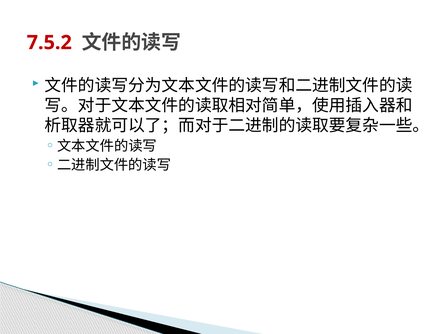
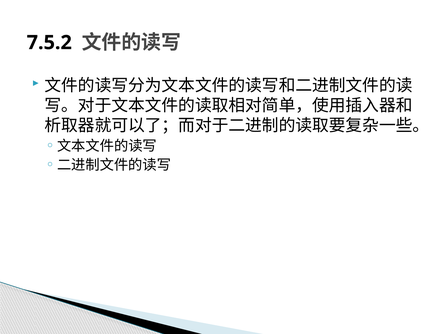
7.5.2 colour: red -> black (49, 43)
